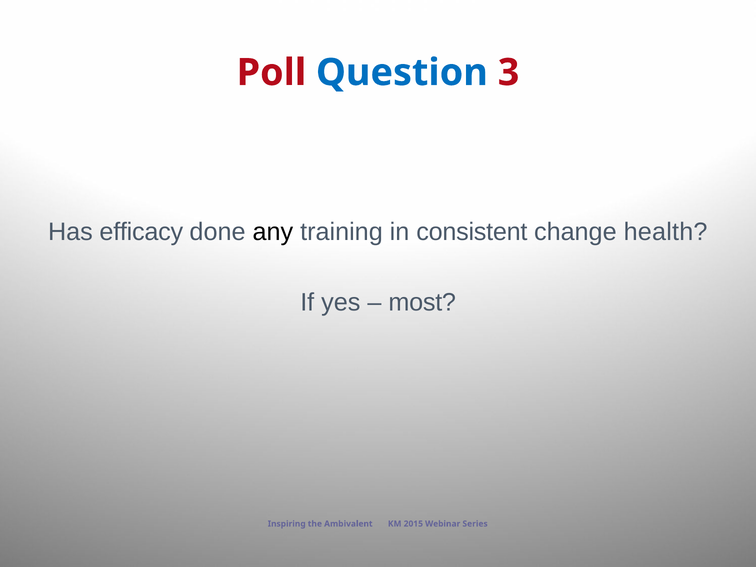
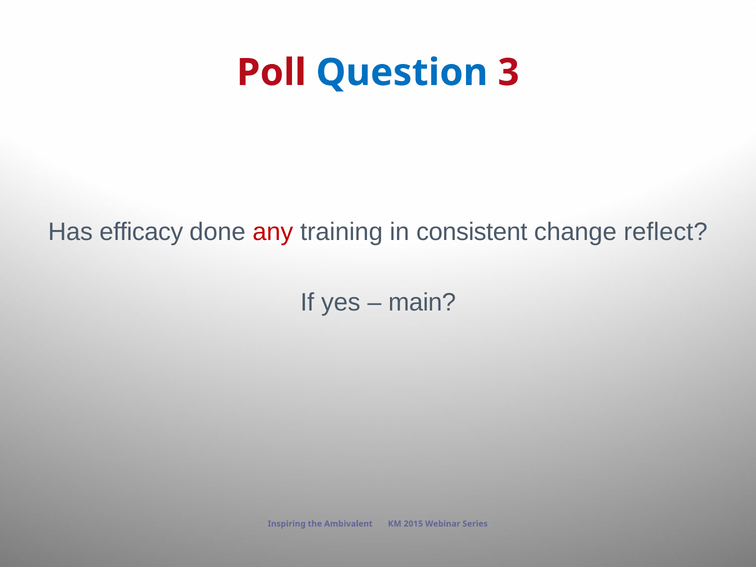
any colour: black -> red (273, 232)
health: health -> reflect (666, 232)
most: most -> main (422, 302)
